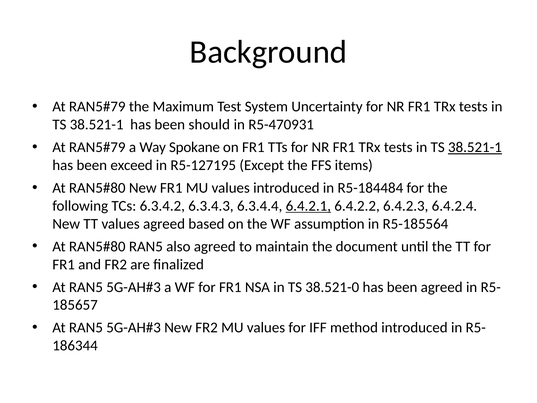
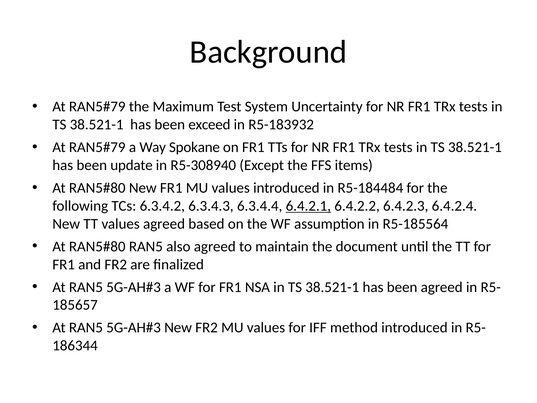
should: should -> exceed (209, 125)
R5-470931: R5-470931 -> R5-183932 (281, 125)
38.521-1 underline: present -> none (475, 147)
exceed: exceed -> update (132, 165)
R5-127195: R5-127195 -> R5-308940 (203, 165)
NSA in TS 38.521-0: 38.521-0 -> 38.521-1 (332, 287)
